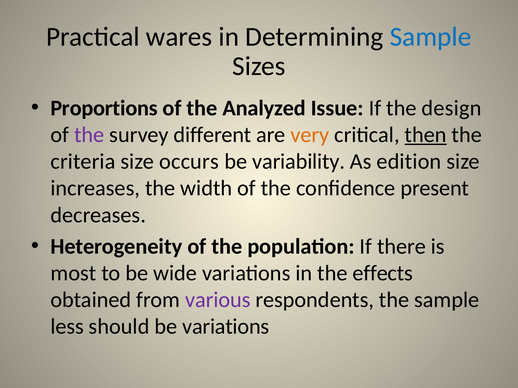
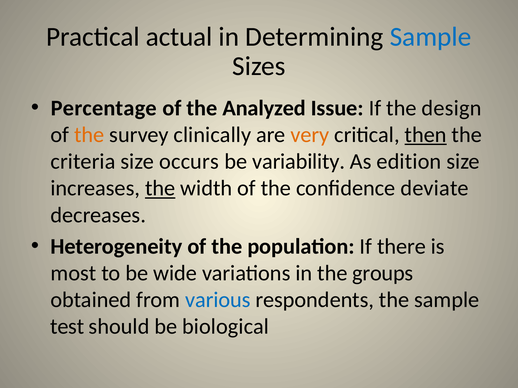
wares: wares -> actual (179, 37)
Proportions: Proportions -> Percentage (104, 108)
the colour: purple -> orange (89, 135)
different: different -> clinically (212, 135)
the underline: none -> present (160, 189)
present: present -> deviate (435, 189)
effects: effects -> groups (383, 273)
various colour: purple -> blue (218, 300)
less: less -> test (67, 327)
be variations: variations -> biological (226, 327)
